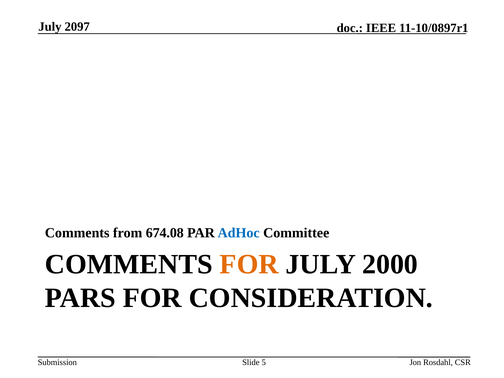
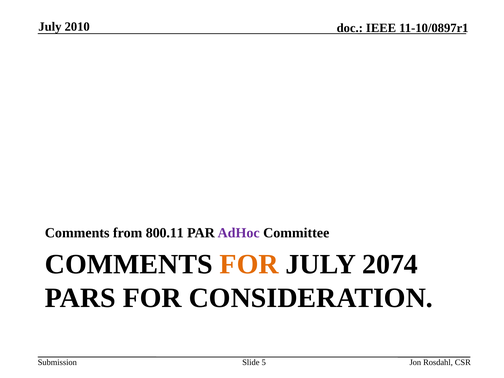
2097: 2097 -> 2010 (77, 27)
674.08: 674.08 -> 800.11 (165, 233)
AdHoc colour: blue -> purple (239, 233)
2000: 2000 -> 2074 (390, 264)
